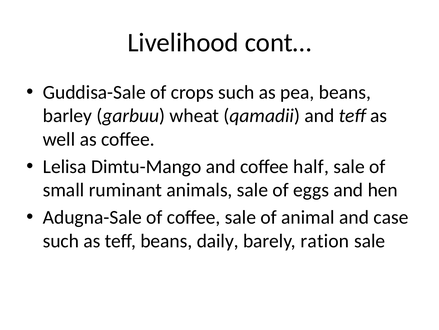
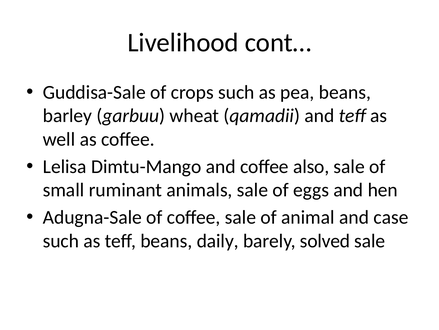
half: half -> also (311, 166)
ration: ration -> solved (325, 240)
